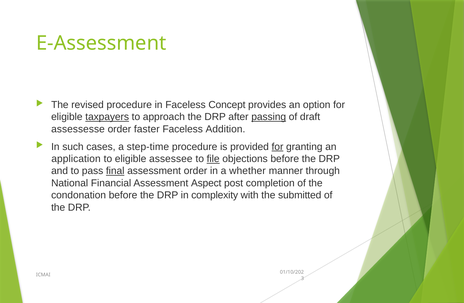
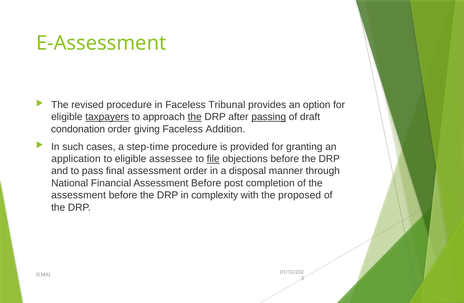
Concept: Concept -> Tribunal (227, 105)
the underline: none -> present (195, 117)
assessesse: assessesse -> condonation (78, 129)
faster: faster -> giving (147, 129)
for underline: present -> none (277, 147)
final underline: present -> none (115, 171)
whether: whether -> disposal (248, 171)
Aspect: Aspect -> Before (206, 183)
condonation: condonation -> assessment (79, 195)
submitted: submitted -> proposed (300, 195)
